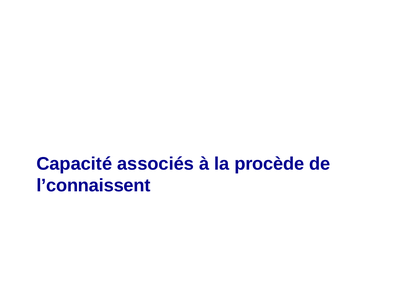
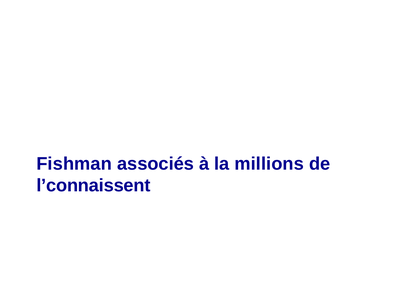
Capacité: Capacité -> Fishman (74, 164)
procède: procède -> millions (269, 164)
